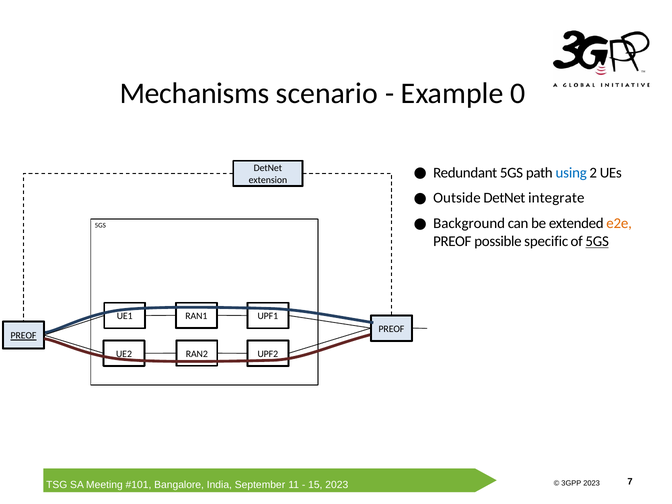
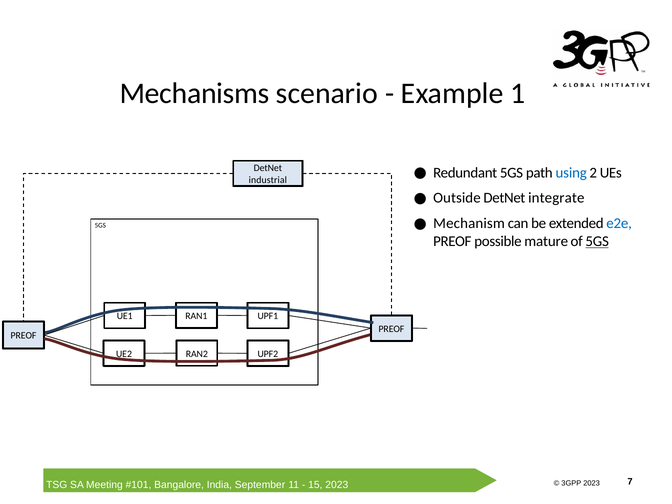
0: 0 -> 1 (518, 94)
extension: extension -> industrial (268, 180)
Background: Background -> Mechanism (469, 223)
e2e colour: orange -> blue (619, 223)
specific: specific -> mature (546, 241)
PREOF underline: present -> none (24, 336)
